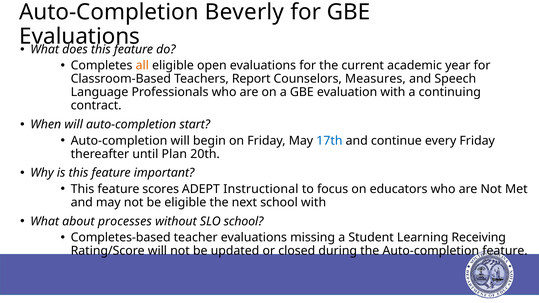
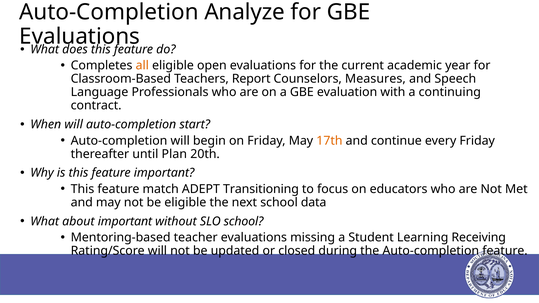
Beverly: Beverly -> Analyze (245, 12)
17th colour: blue -> orange (329, 141)
scores: scores -> match (161, 189)
Instructional: Instructional -> Transitioning (261, 189)
school with: with -> data (314, 202)
about processes: processes -> important (125, 221)
Completes-based: Completes-based -> Mentoring-based (121, 238)
